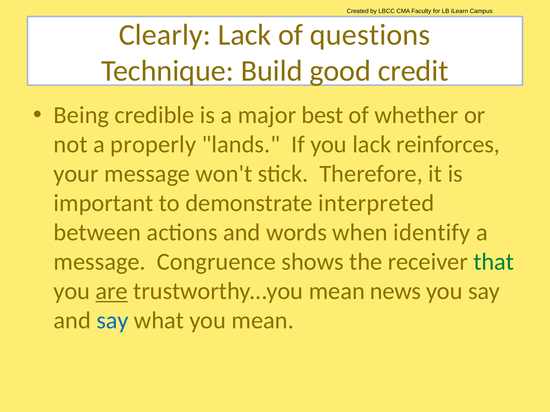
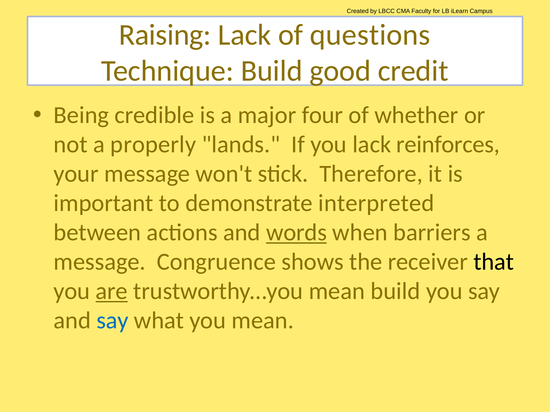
Clearly: Clearly -> Raising (165, 35)
best: best -> four (322, 115)
words underline: none -> present (296, 233)
identify: identify -> barriers (432, 233)
that colour: green -> black (494, 262)
mean news: news -> build (395, 291)
